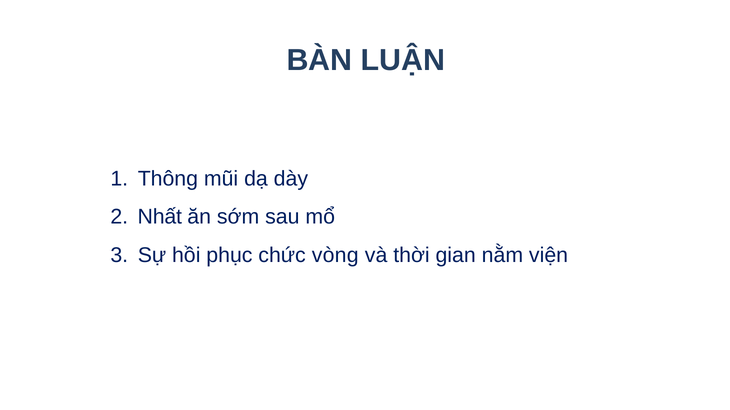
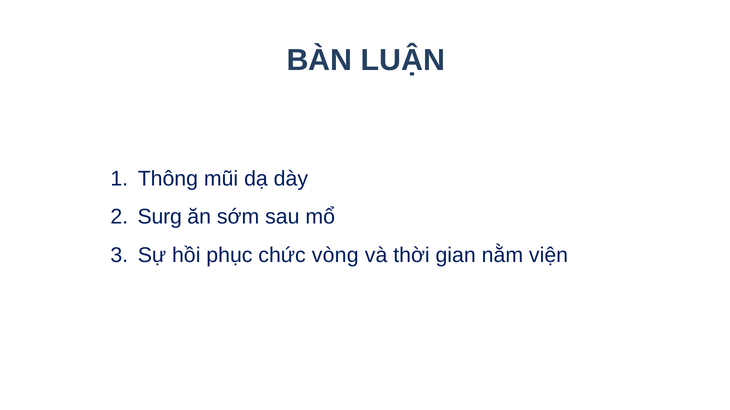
Nhất: Nhất -> Surg (160, 217)
